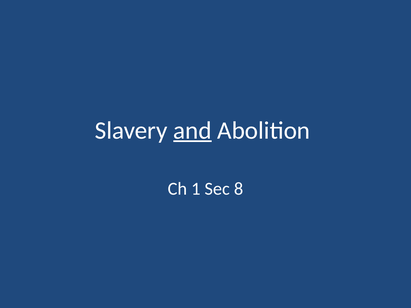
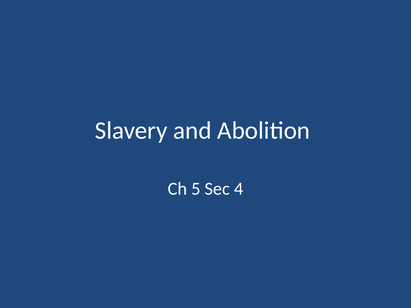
and underline: present -> none (192, 131)
1: 1 -> 5 (196, 189)
8: 8 -> 4 (239, 189)
